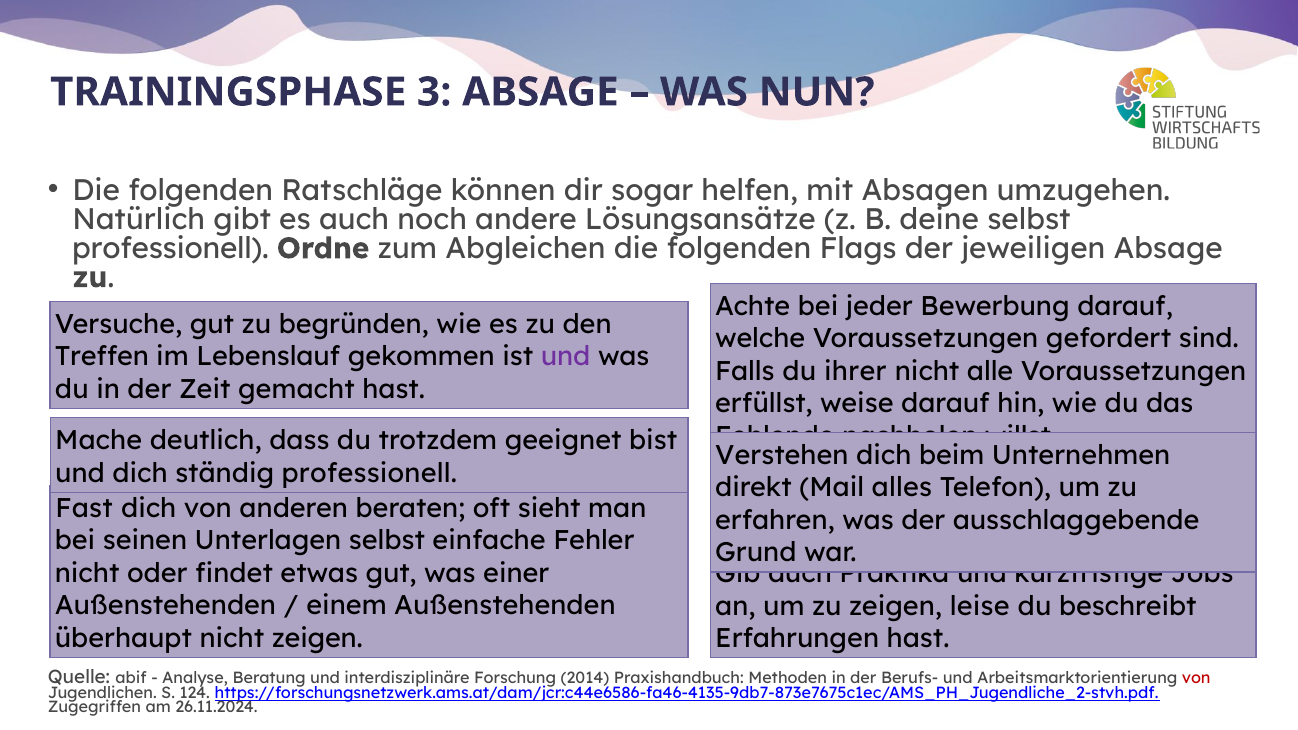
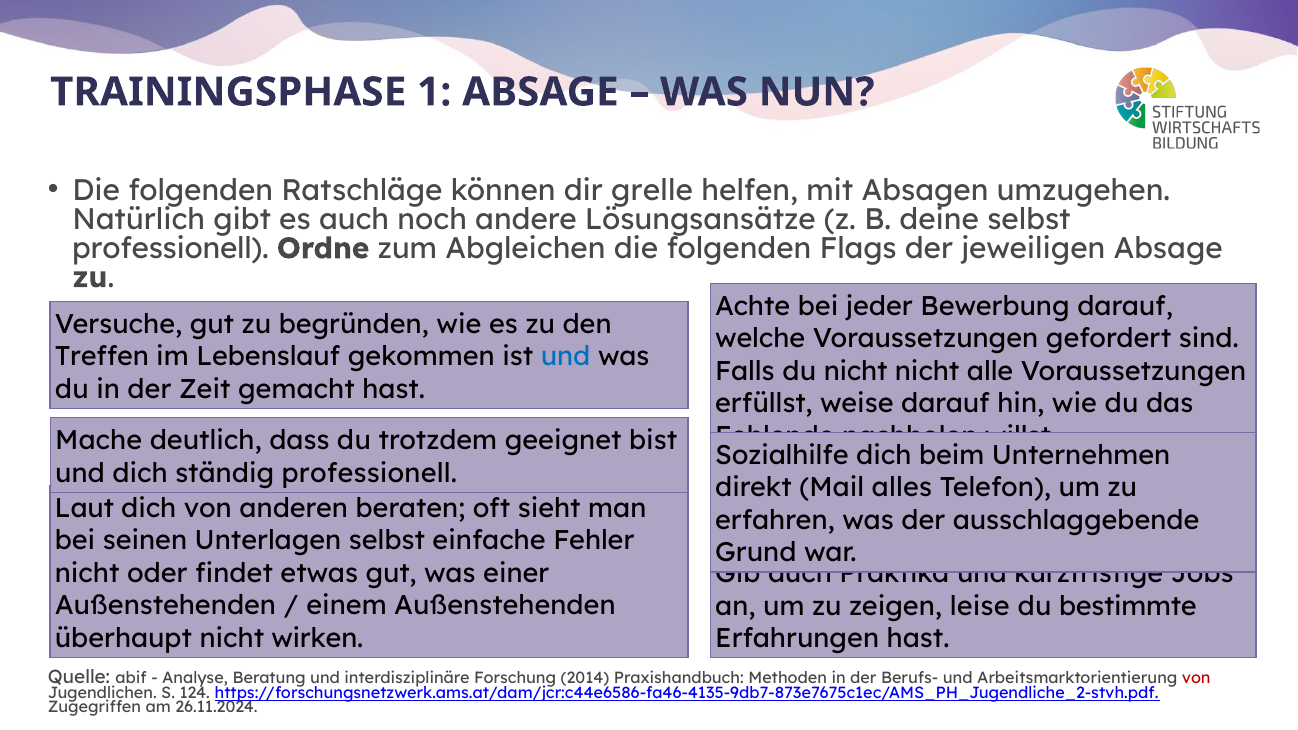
3: 3 -> 1 (434, 92)
sogar: sogar -> grelle (652, 191)
und colour: purple -> blue (566, 357)
du ihrer: ihrer -> nicht (856, 371)
Verstehen: Verstehen -> Sozialhilfe (782, 456)
Fast: Fast -> Laut (84, 509)
beschreibt: beschreibt -> bestimmte (1128, 606)
nicht zeigen: zeigen -> wirken (317, 638)
